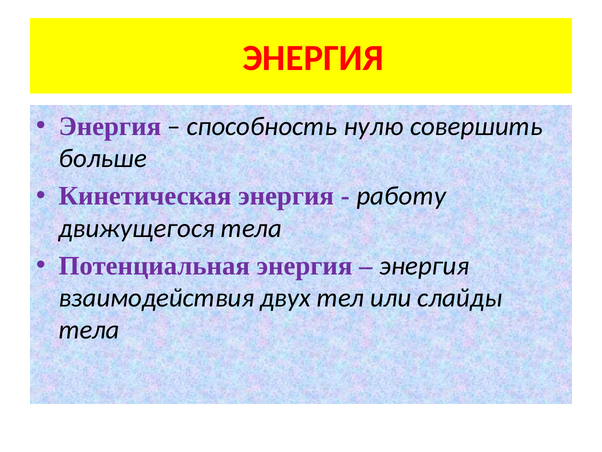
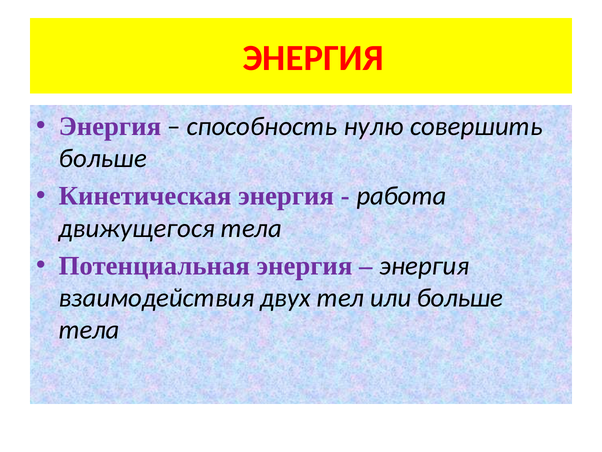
работу: работу -> работа (401, 196)
или слайды: слайды -> больше (460, 298)
